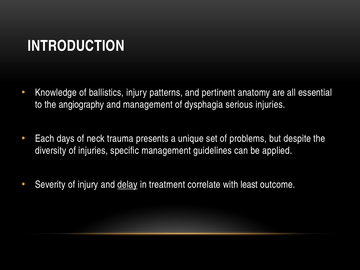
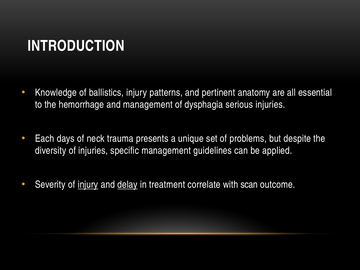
angiography: angiography -> hemorrhage (81, 105)
injury underline: none -> present (88, 185)
least: least -> scan (249, 185)
